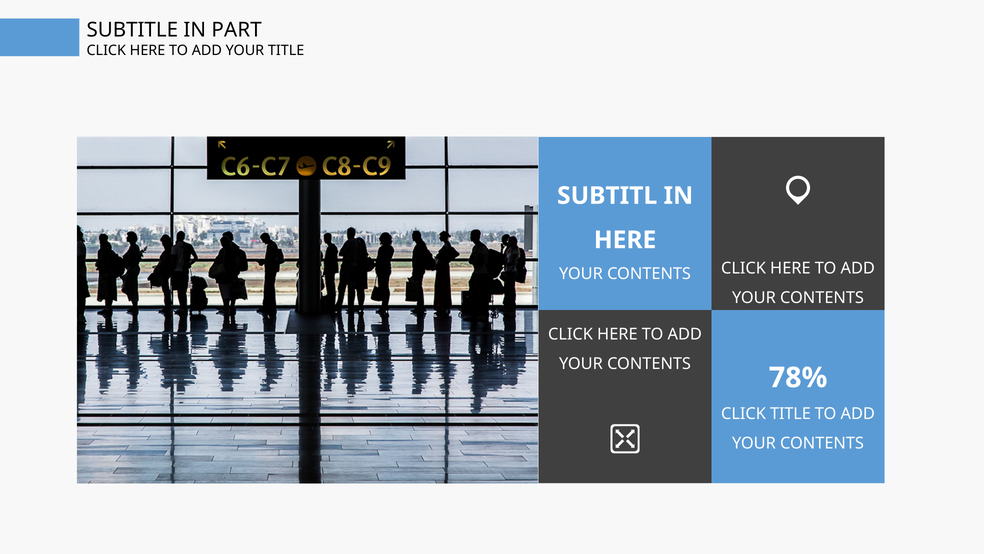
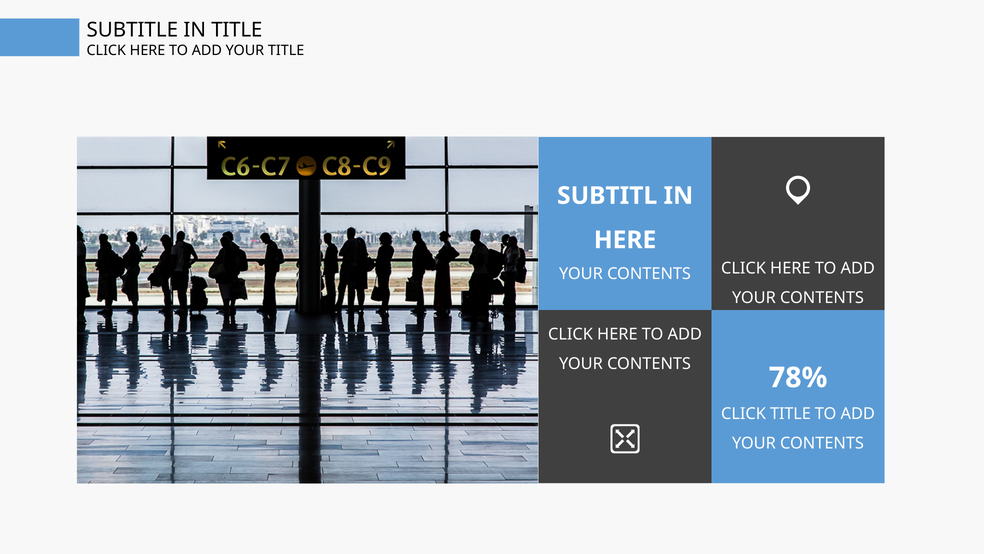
IN PART: PART -> TITLE (237, 30)
